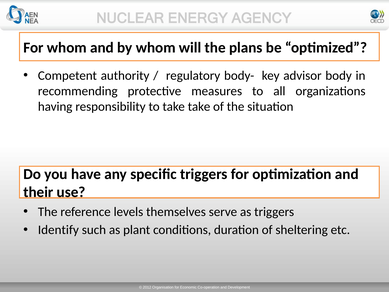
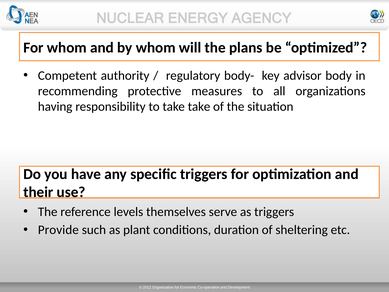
Identify: Identify -> Provide (58, 230)
